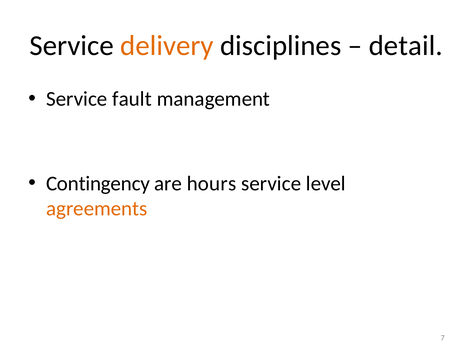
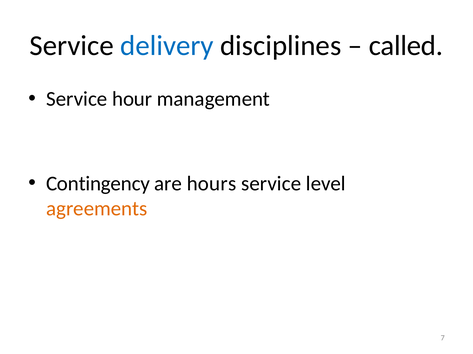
delivery colour: orange -> blue (167, 46)
detail: detail -> called (406, 46)
fault: fault -> hour (132, 99)
